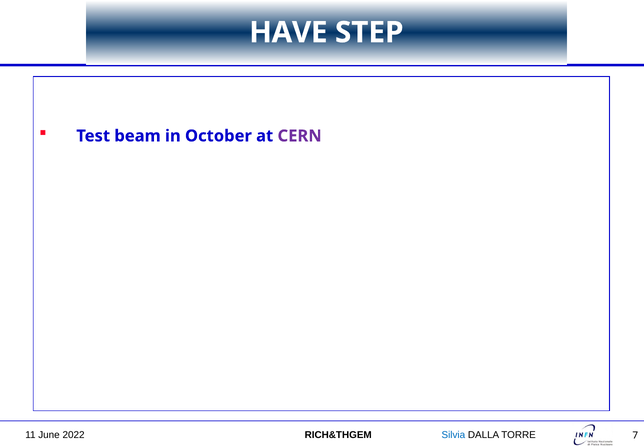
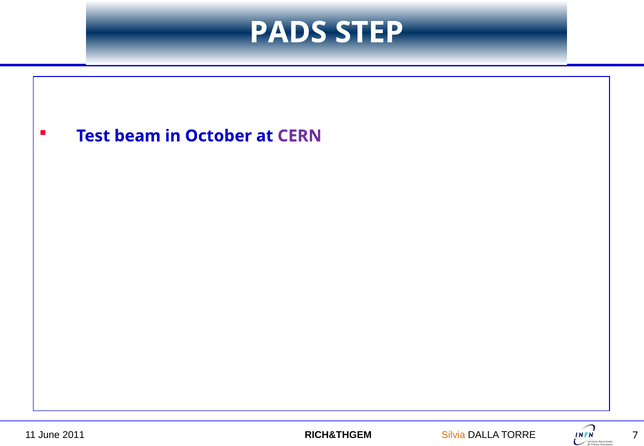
HAVE: HAVE -> PADS (288, 32)
2022: 2022 -> 2011 (74, 435)
Silvia colour: blue -> orange (453, 435)
